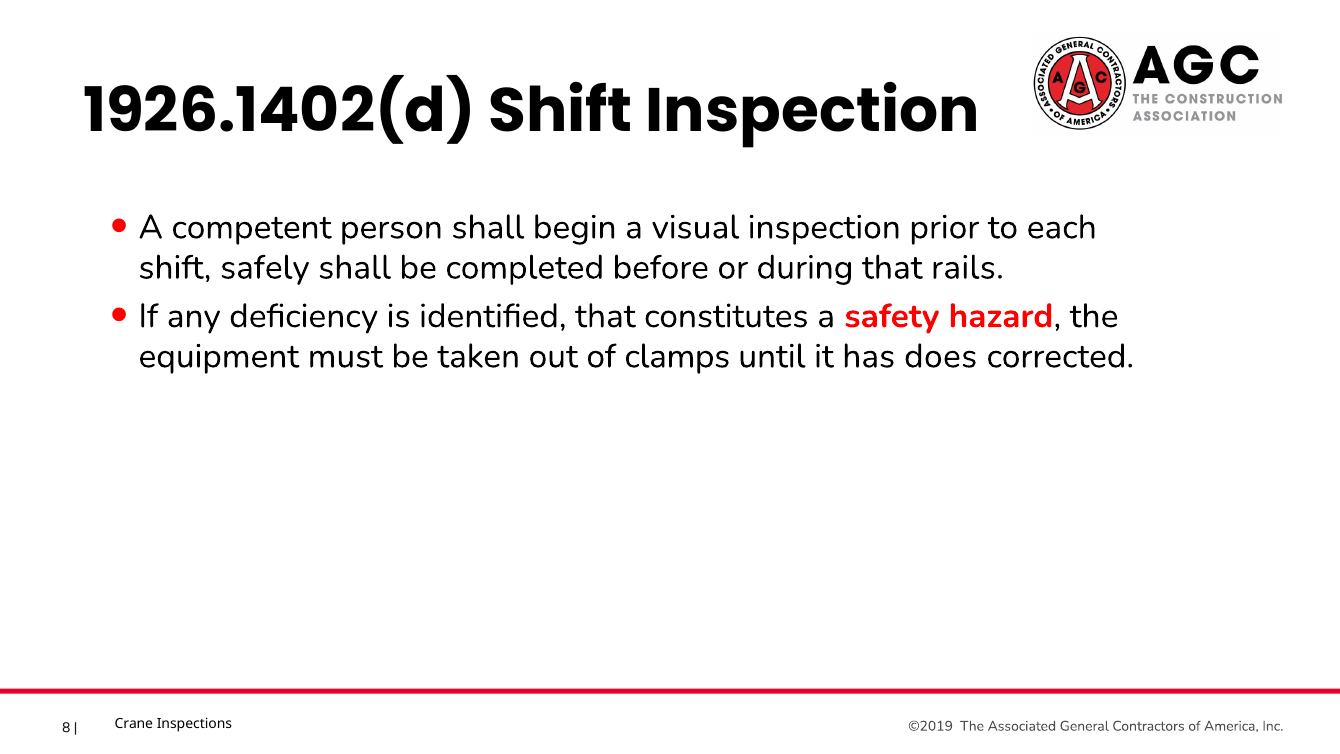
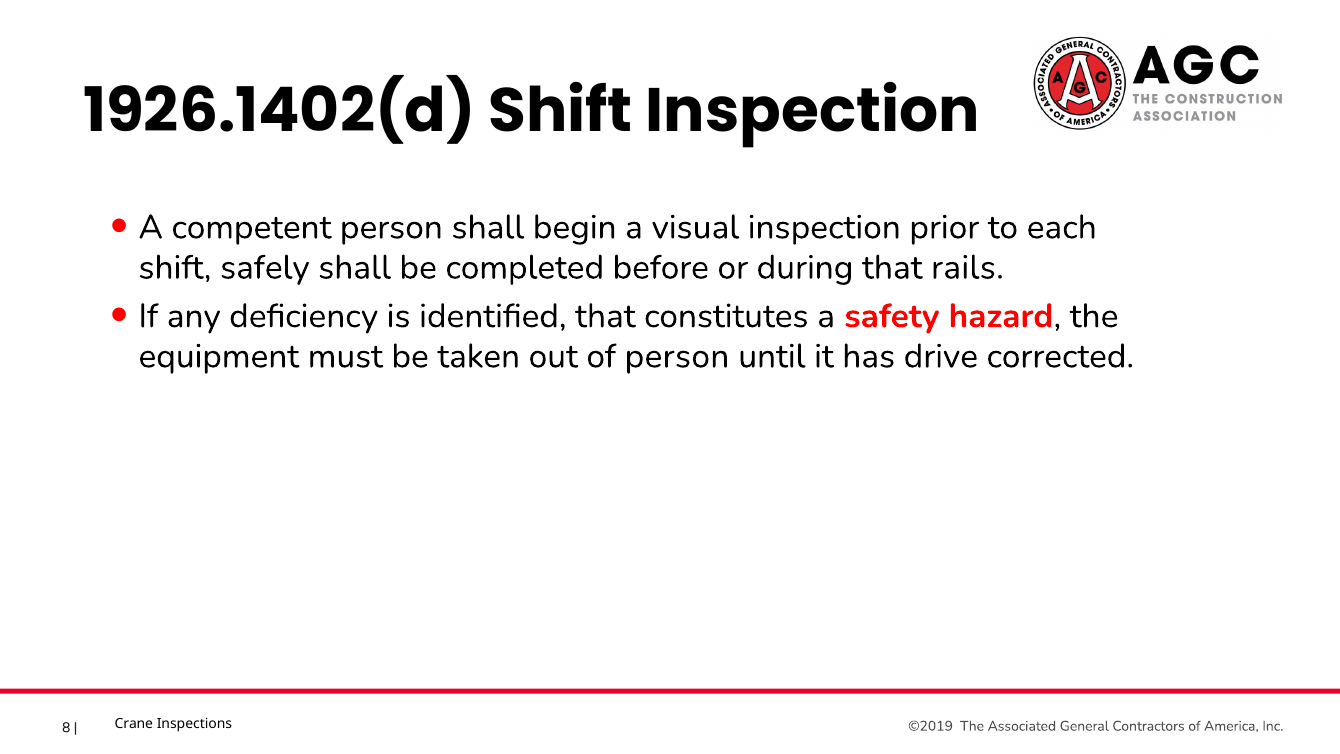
of clamps: clamps -> person (677, 356)
does: does -> drive (941, 356)
